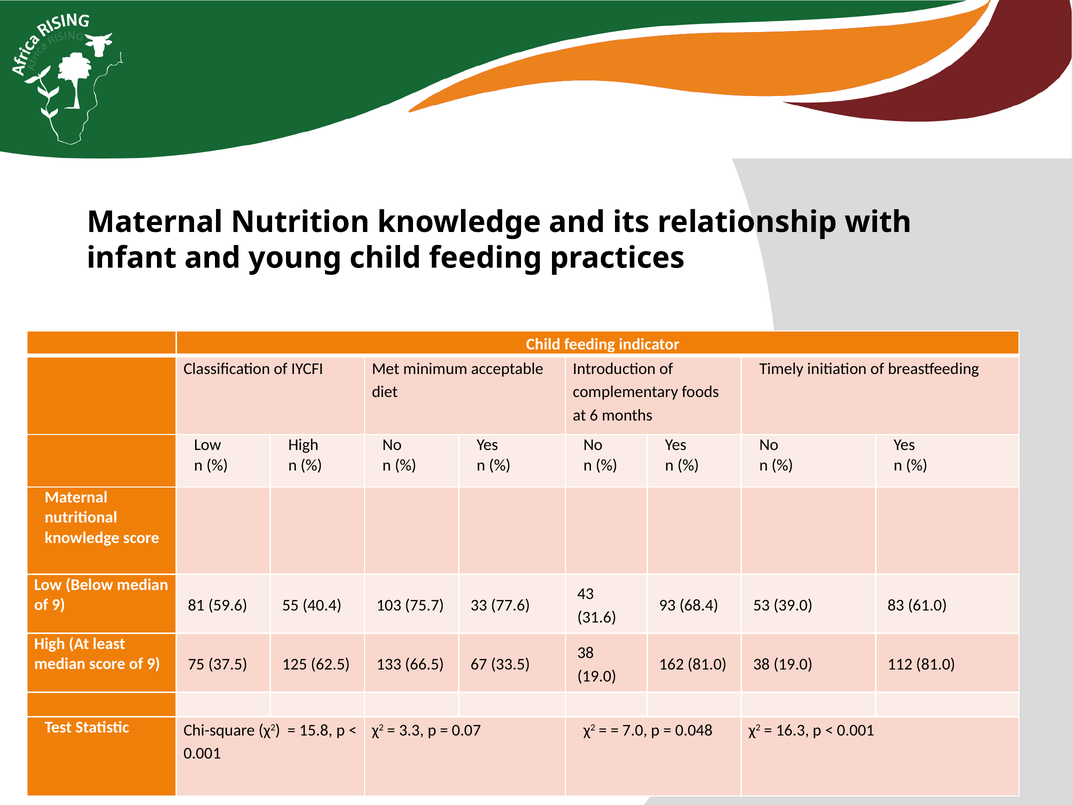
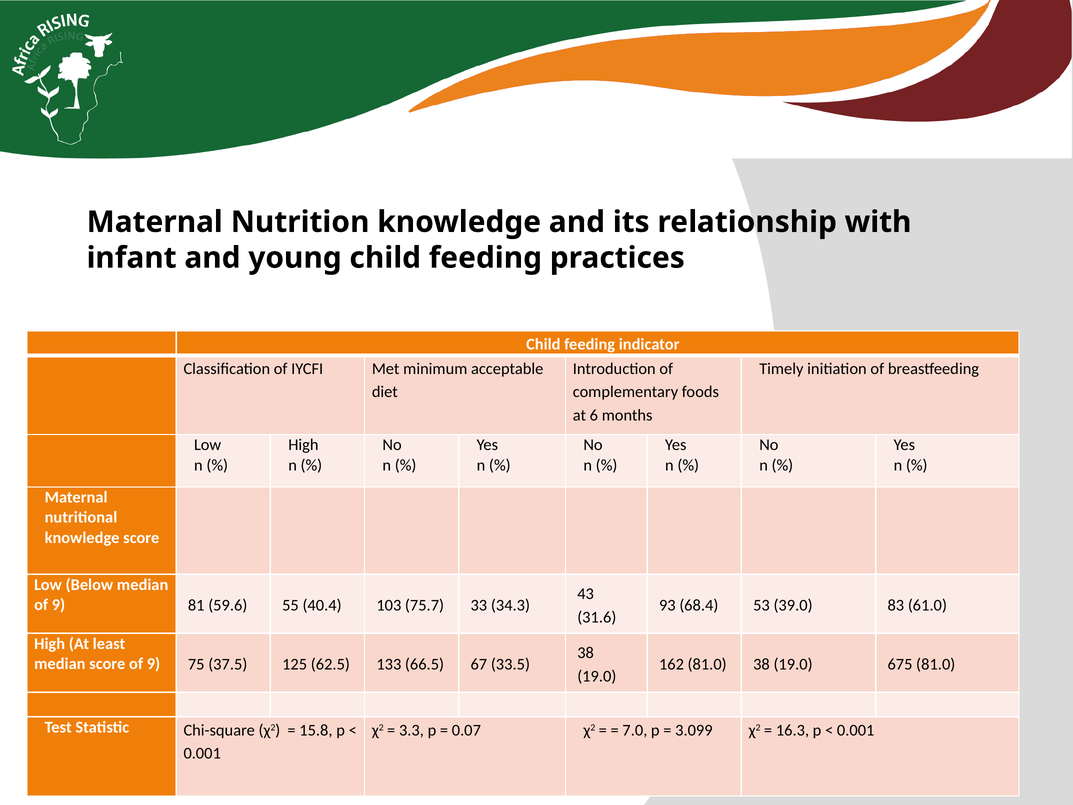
77.6: 77.6 -> 34.3 (510, 605)
112: 112 -> 675 (900, 664)
0.048: 0.048 -> 3.099 (694, 730)
